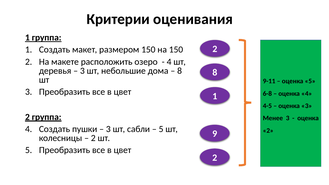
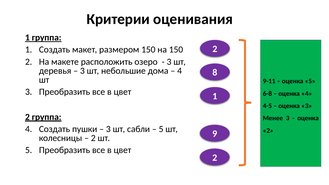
4: 4 -> 3 (169, 62)
8: 8 -> 4 (180, 71)
